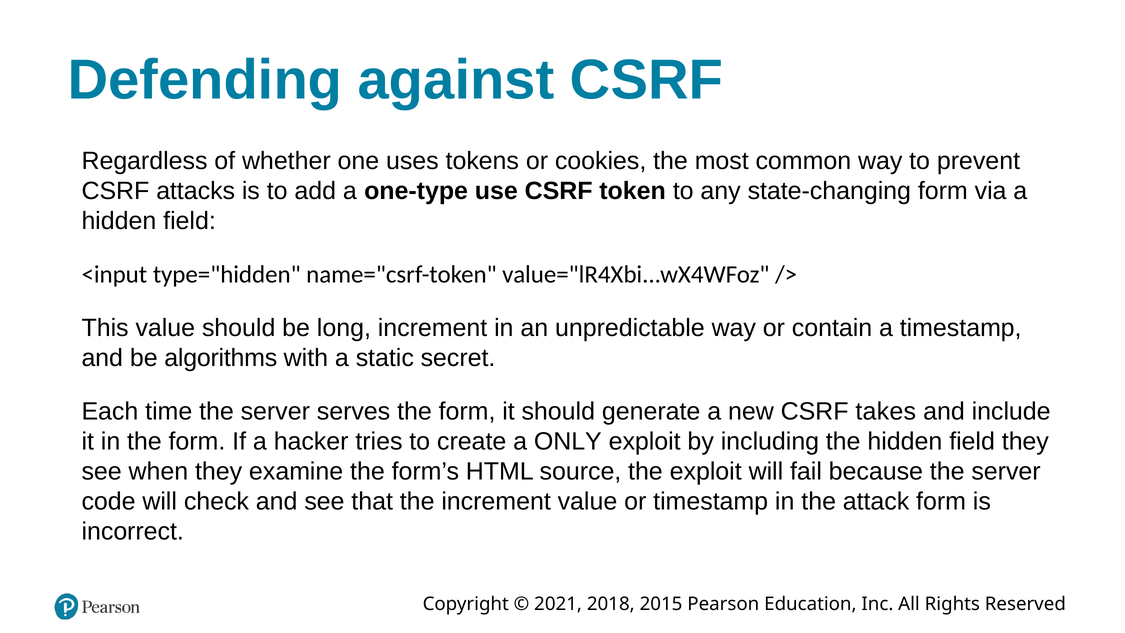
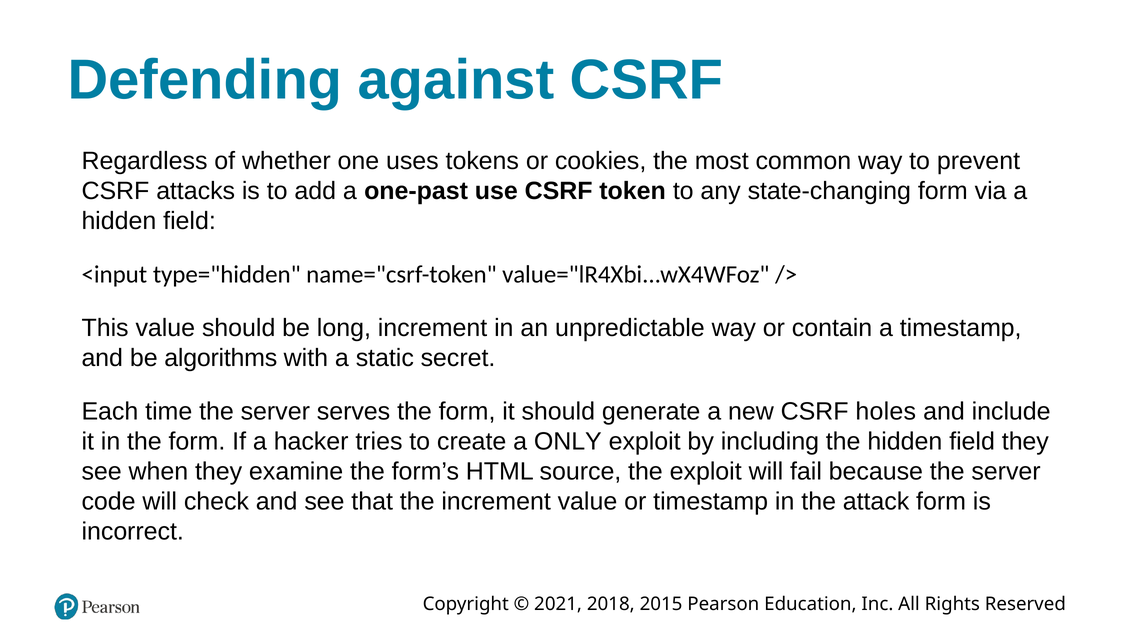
one-type: one-type -> one-past (416, 191)
takes: takes -> holes (886, 411)
